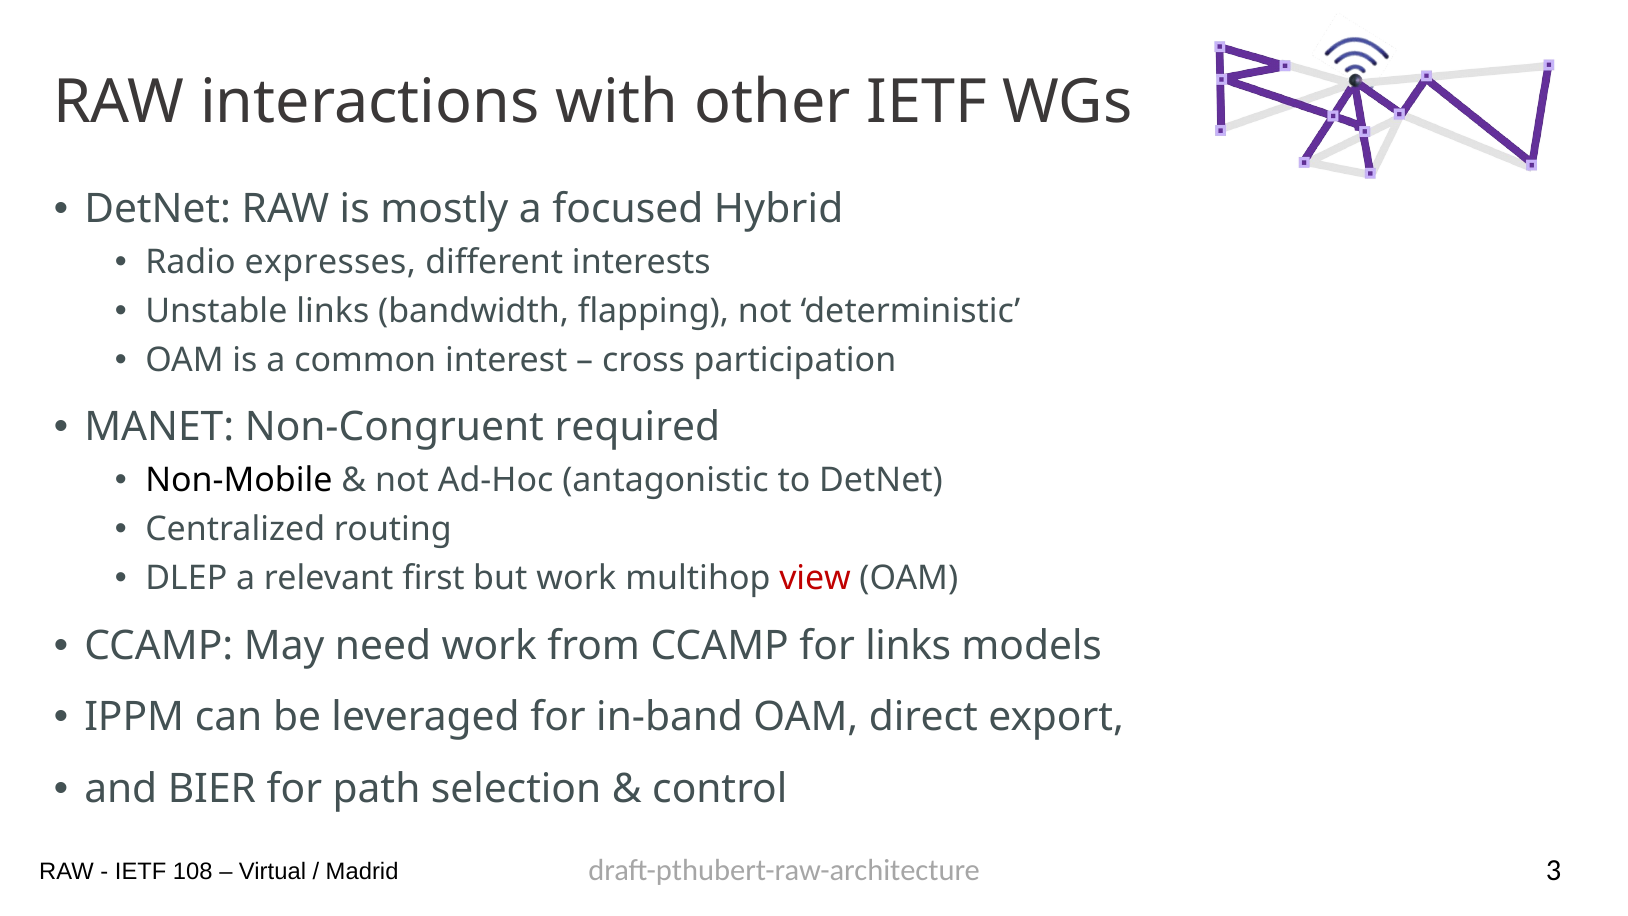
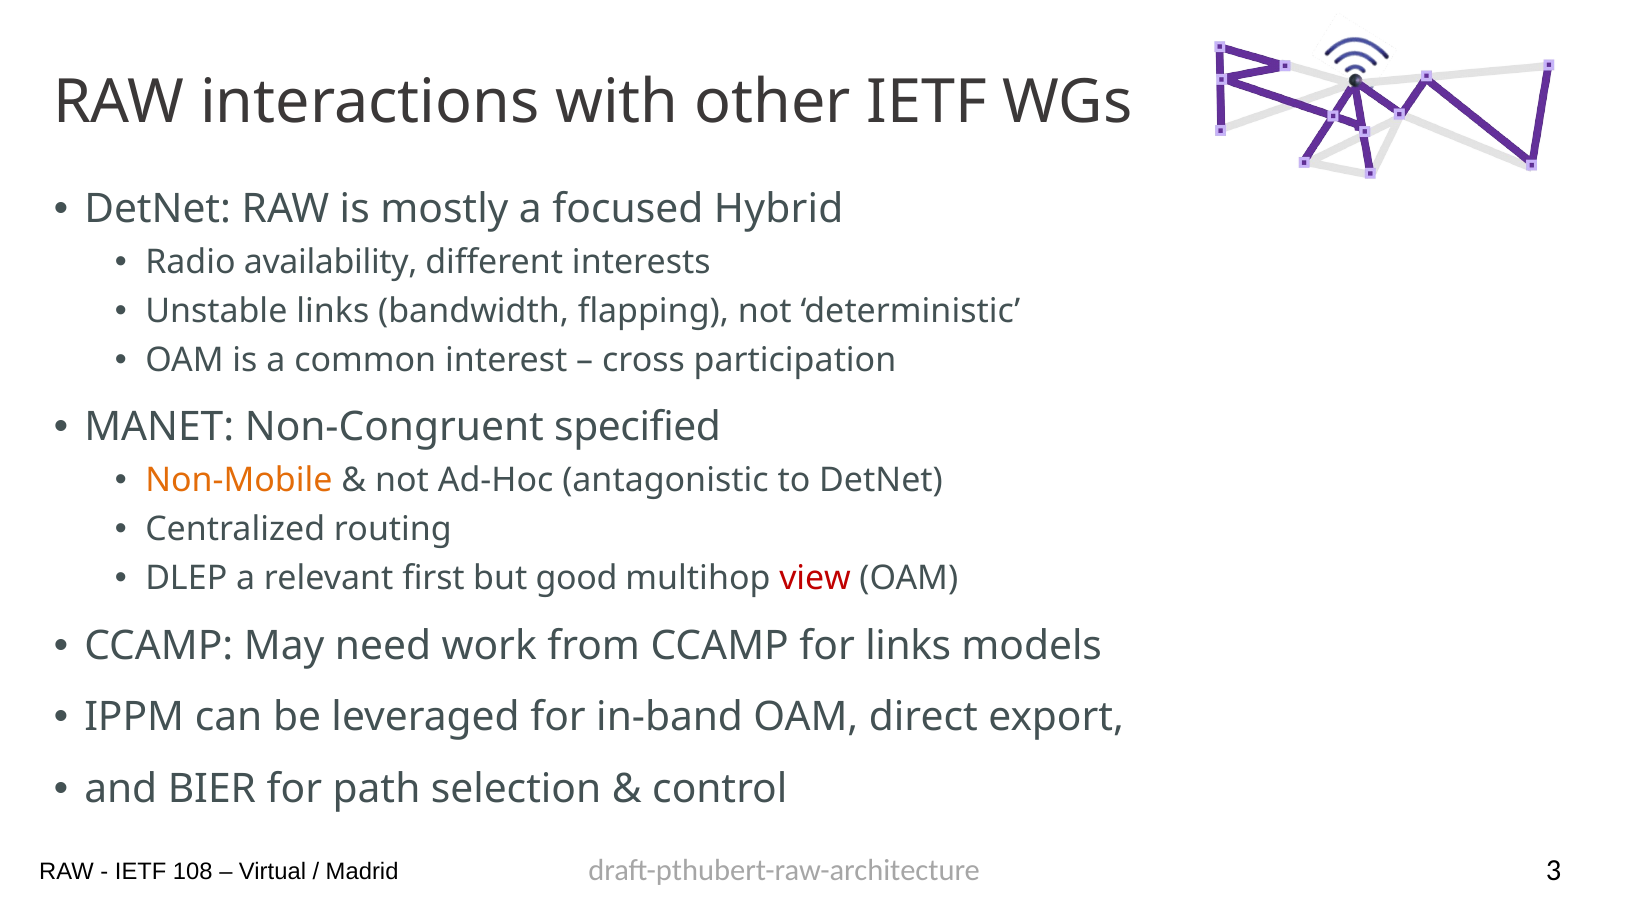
expresses: expresses -> availability (331, 262)
required: required -> specified (638, 428)
Non-Mobile colour: black -> orange (239, 480)
but work: work -> good (577, 578)
